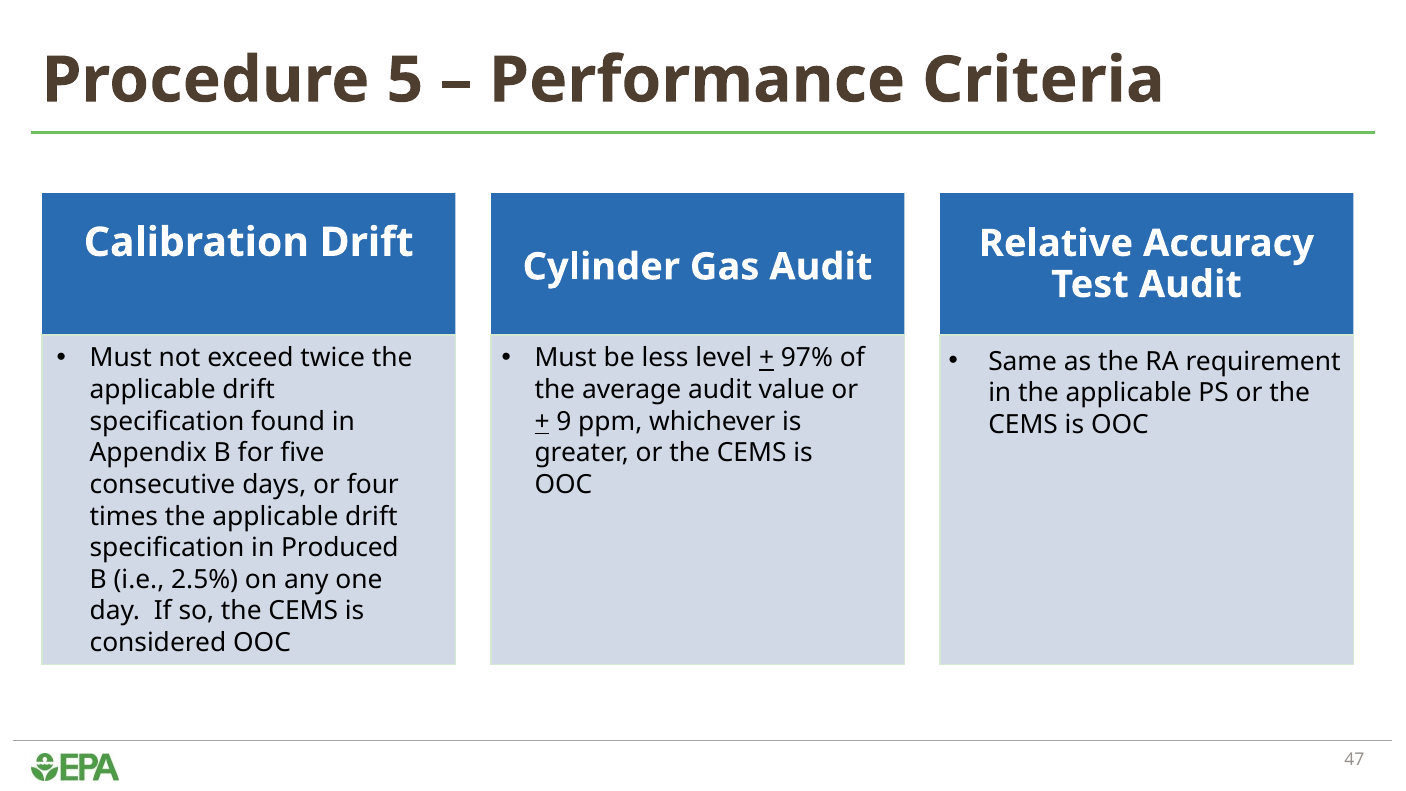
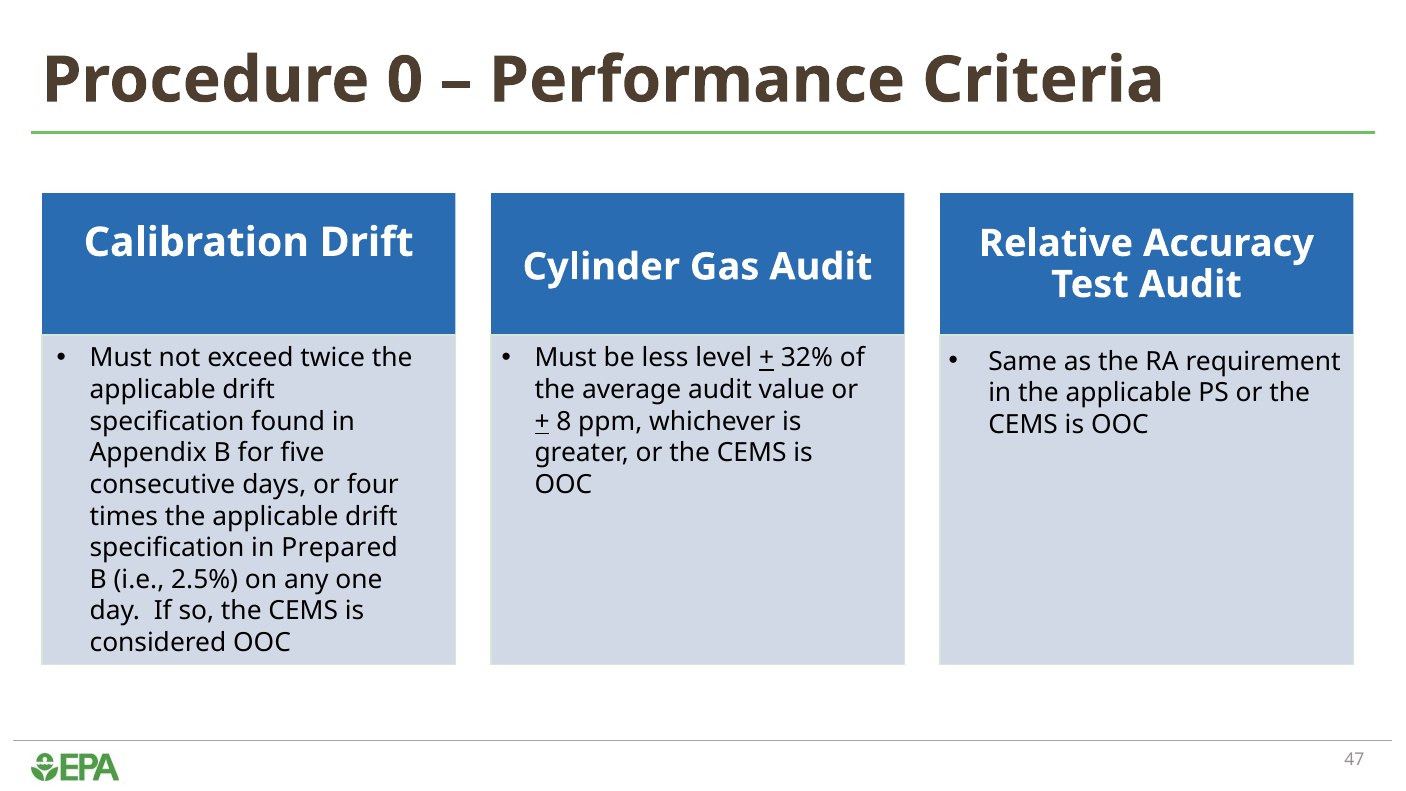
5: 5 -> 0 (405, 80)
97%: 97% -> 32% (807, 358)
9: 9 -> 8 (564, 421)
Produced: Produced -> Prepared (340, 548)
